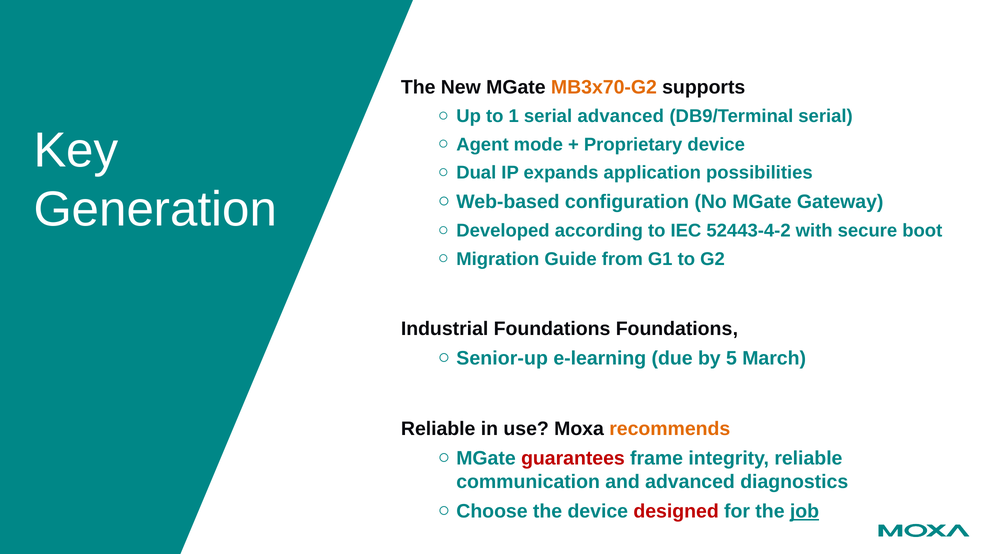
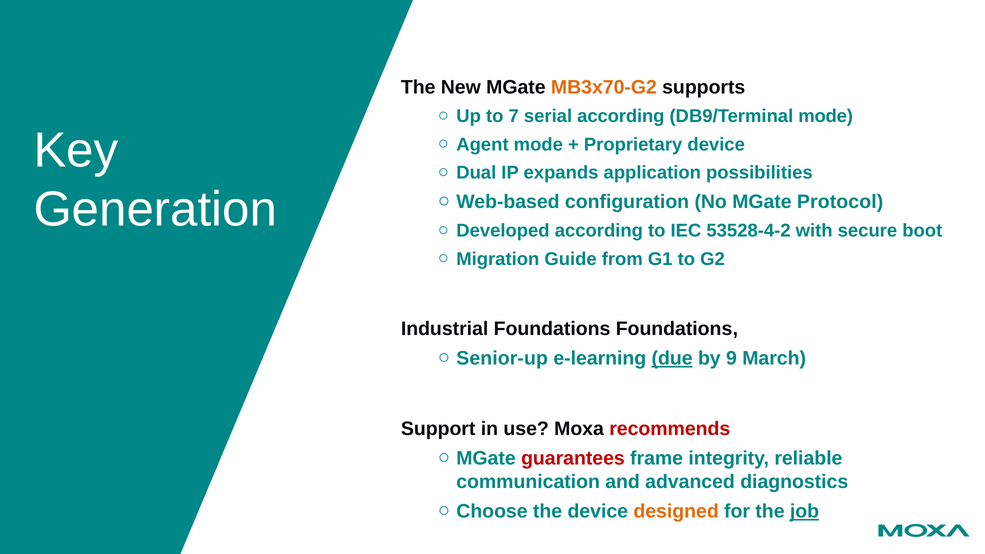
1: 1 -> 7 (514, 116)
serial advanced: advanced -> according (621, 116)
DB9/Terminal serial: serial -> mode (826, 116)
Gateway: Gateway -> Protocol (840, 202)
52443-4-2: 52443-4-2 -> 53528-4-2 (749, 231)
due underline: none -> present (672, 358)
5: 5 -> 9 (732, 358)
Reliable: Reliable -> Support (438, 429)
recommends colour: orange -> red (670, 429)
designed colour: red -> orange (676, 511)
